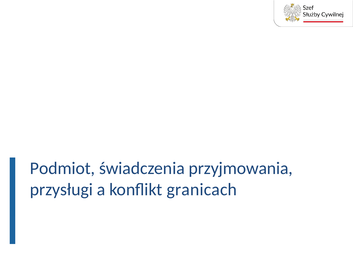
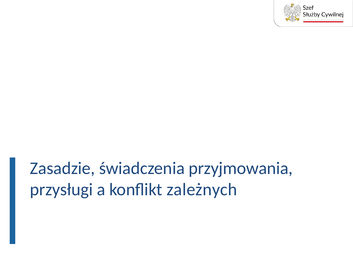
Podmiot: Podmiot -> Zasadzie (63, 168)
granicach: granicach -> zależnych (202, 189)
